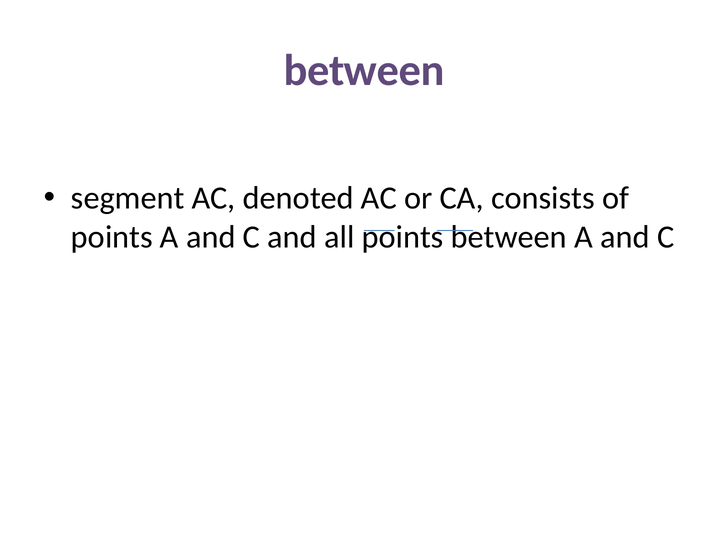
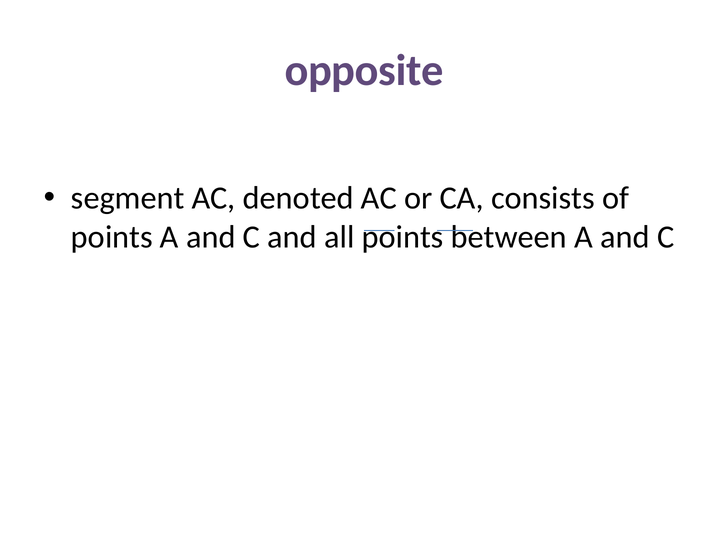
between: between -> opposite (364, 70)
